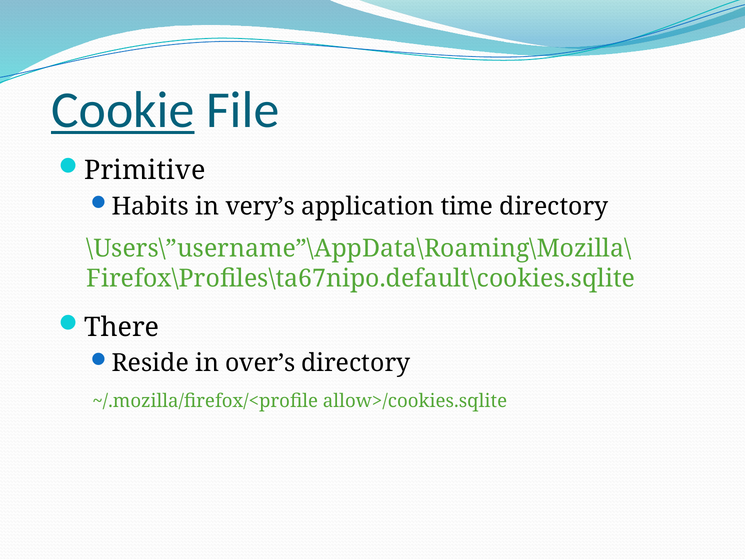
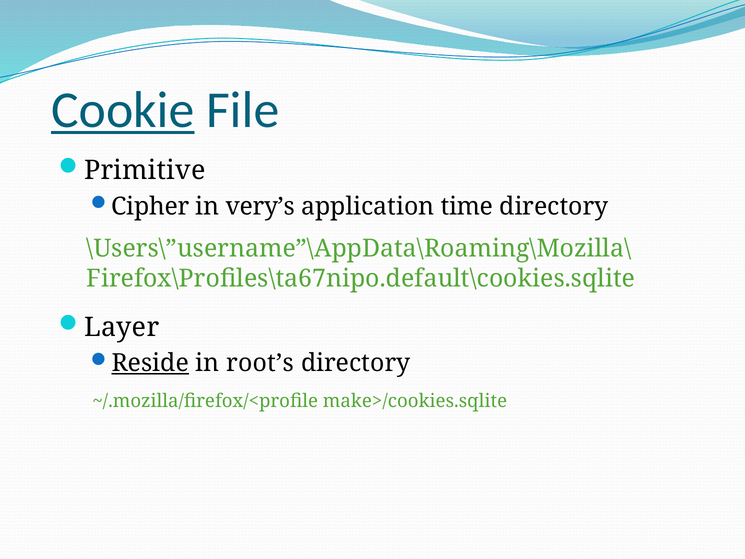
Habits: Habits -> Cipher (150, 206)
There: There -> Layer (122, 327)
Reside underline: none -> present (150, 363)
over’s: over’s -> root’s (260, 363)
allow>/cookies.sqlite: allow>/cookies.sqlite -> make>/cookies.sqlite (415, 401)
